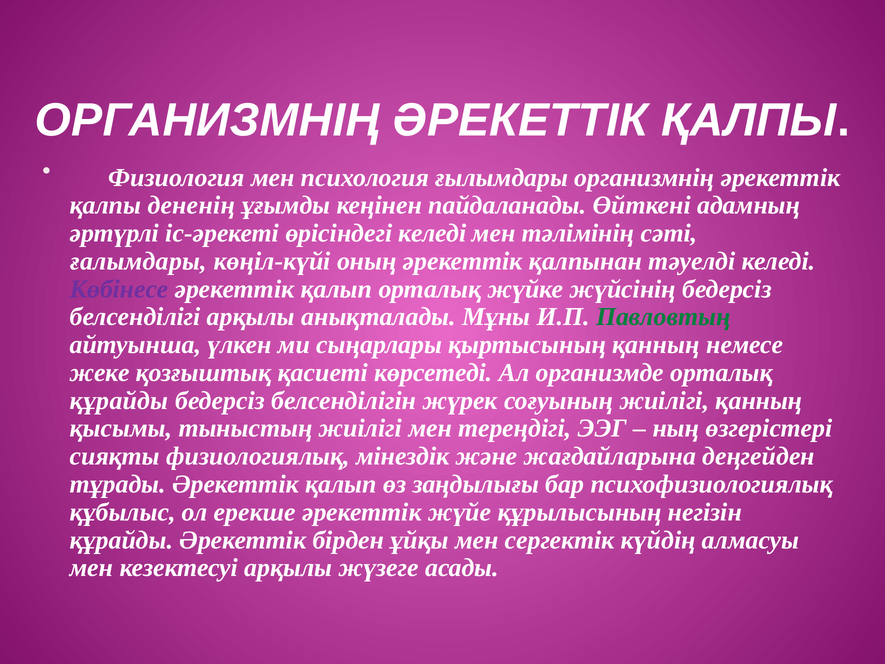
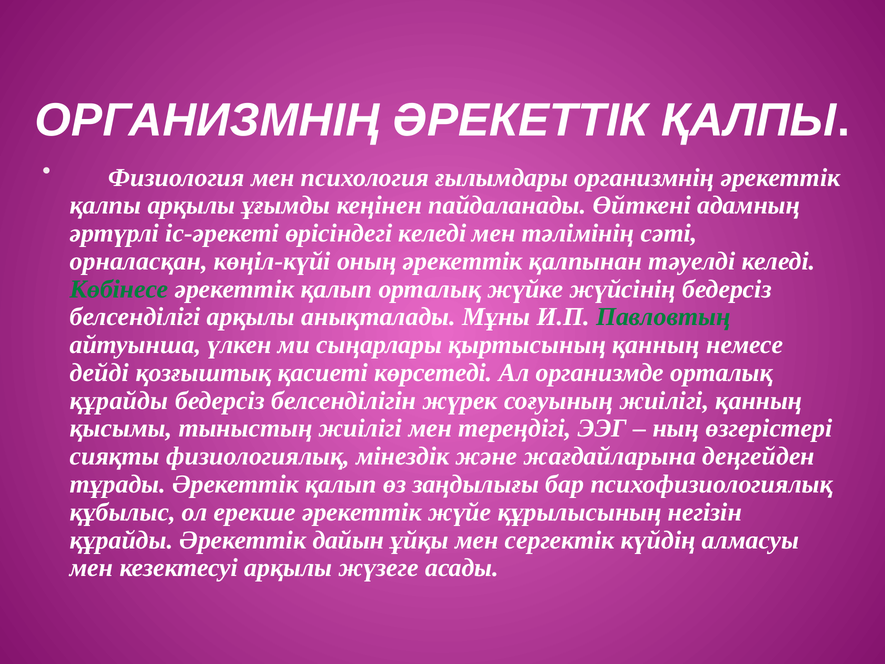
қалпы дененің: дененің -> арқылы (191, 205)
ғалымдары: ғалымдары -> орналасқан (139, 261)
Көбінесе colour: purple -> green (119, 289)
жеке: жеке -> дейді (99, 373)
бірден: бірден -> дайын (348, 540)
